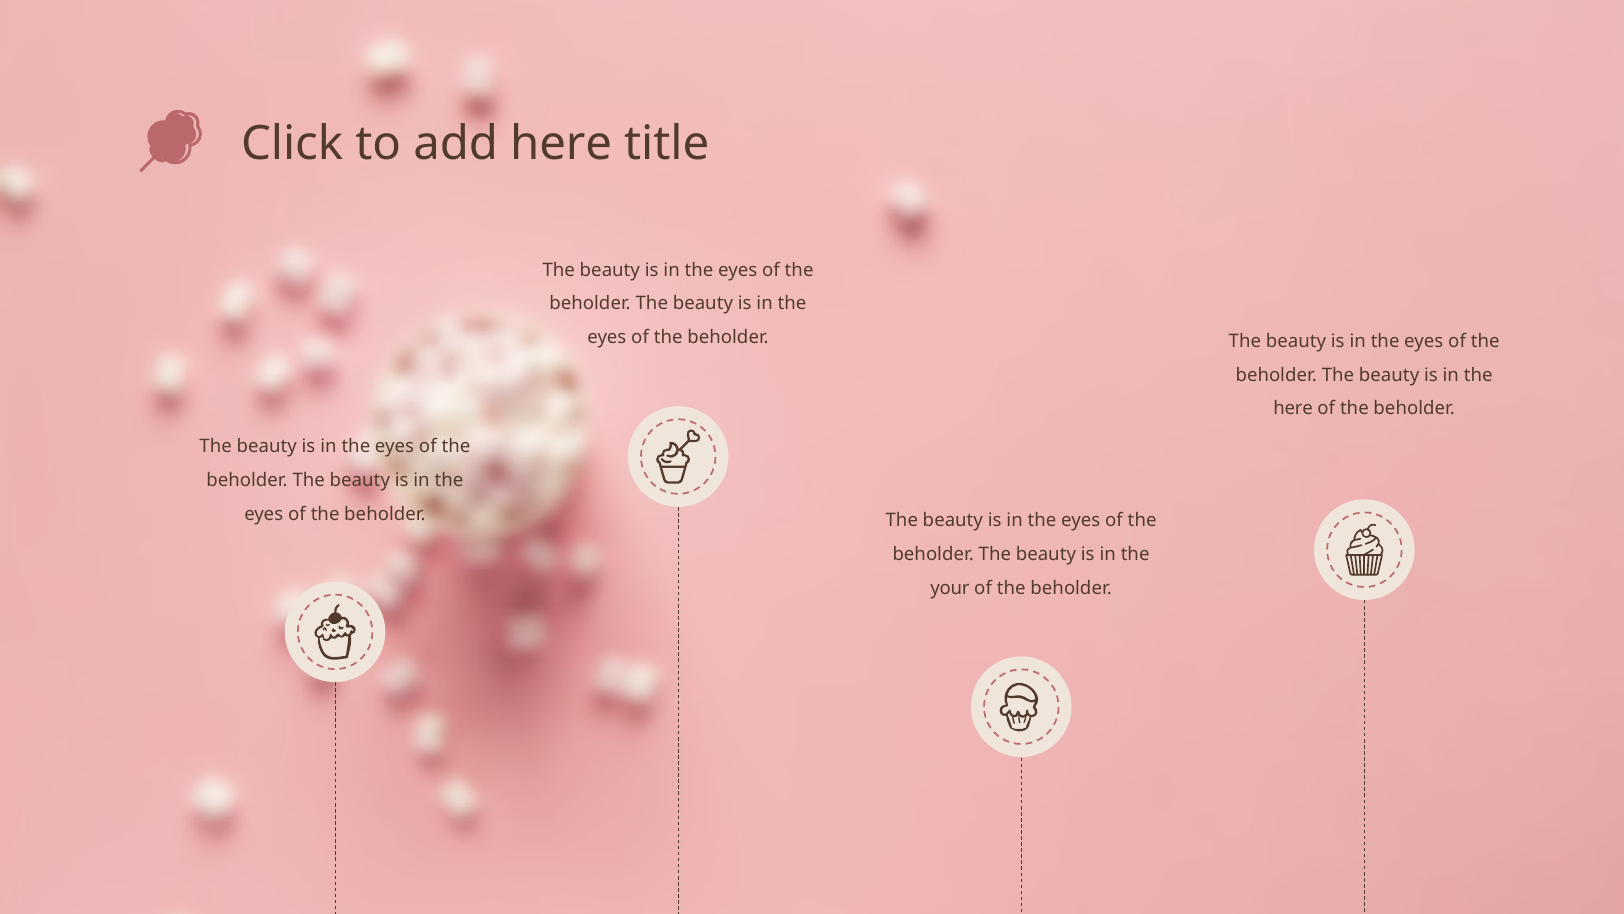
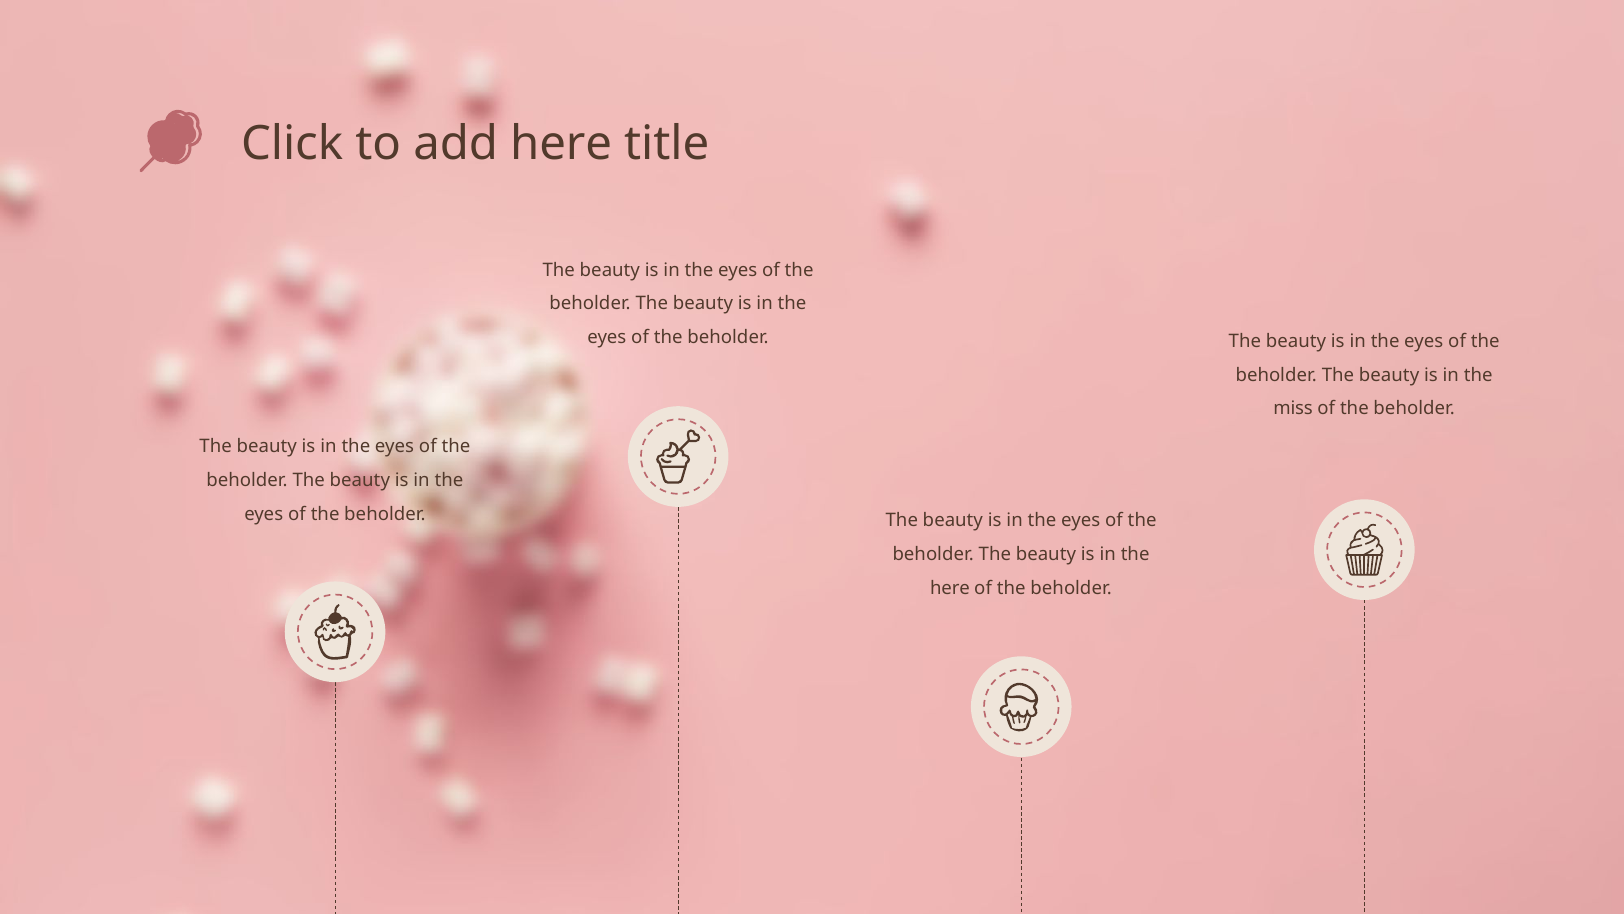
here: here -> miss (1293, 408)
your: your -> here (950, 588)
